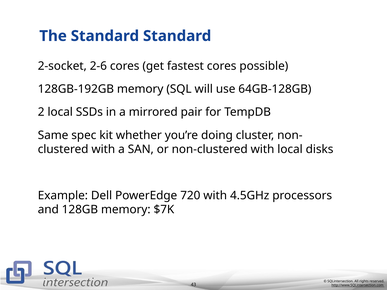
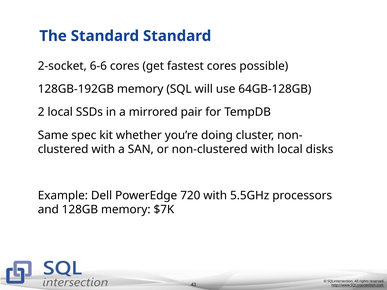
2-6: 2-6 -> 6-6 (98, 66)
4.5GHz: 4.5GHz -> 5.5GHz (250, 196)
